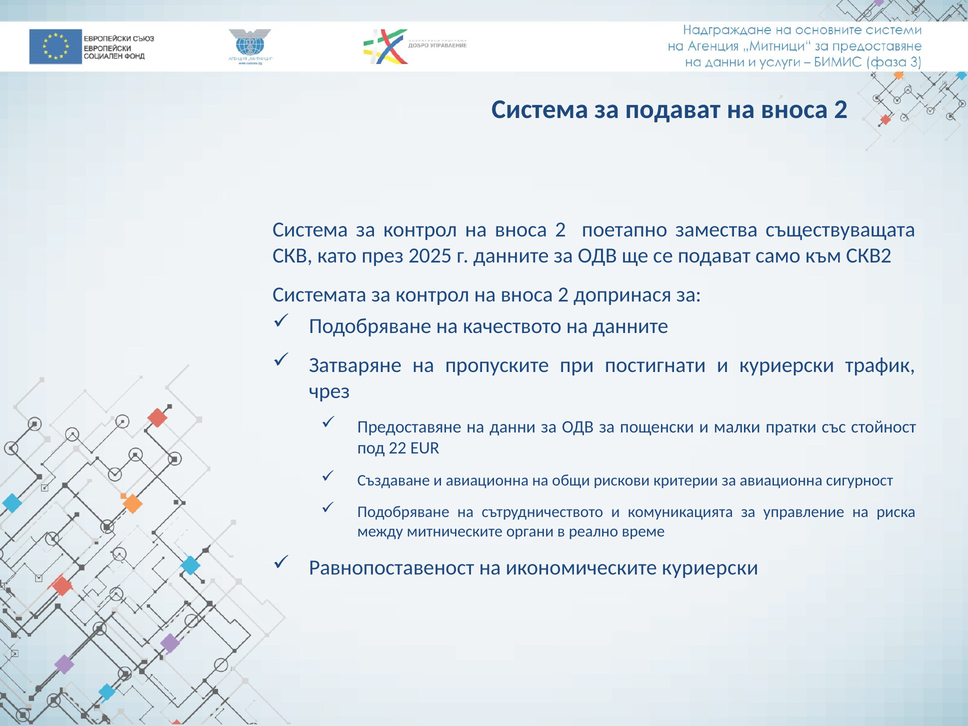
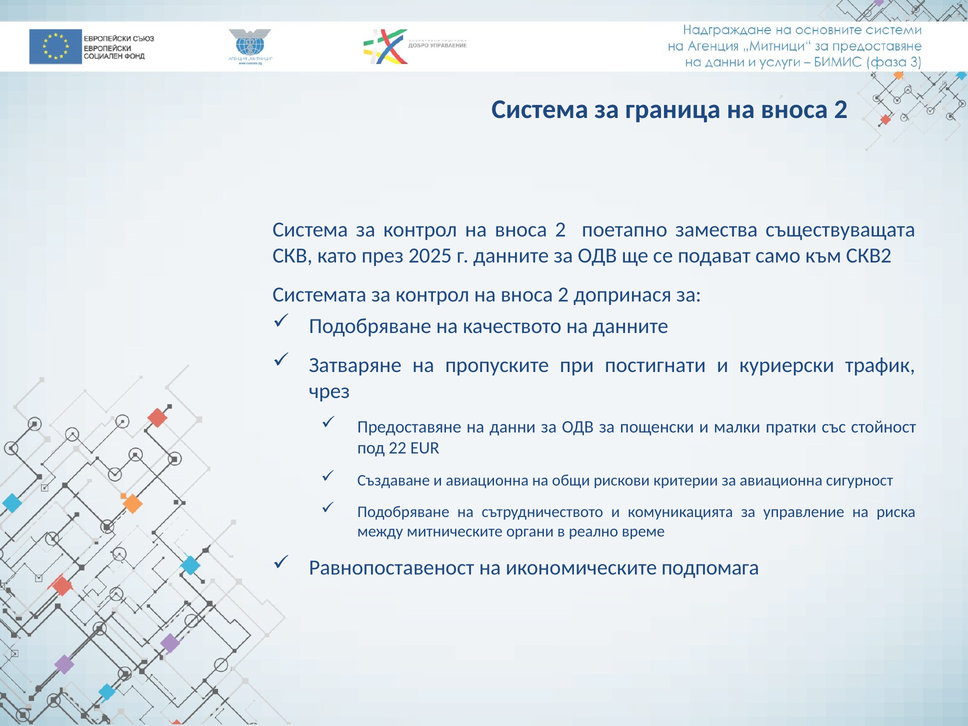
за подават: подават -> граница (673, 109)
икономическите куриерски: куриерски -> подпомага (710, 568)
